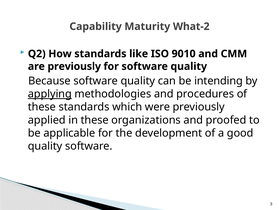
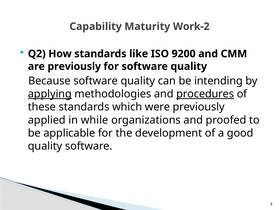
What-2: What-2 -> Work-2 (191, 26)
9010: 9010 -> 9200 (184, 54)
procedures underline: none -> present (205, 94)
in these: these -> while (95, 120)
